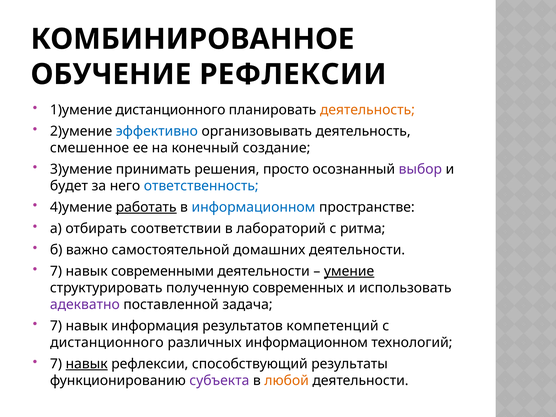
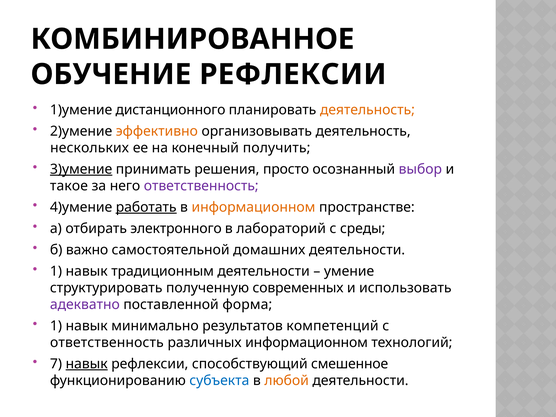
эффективно colour: blue -> orange (157, 131)
смешенное: смешенное -> нескольких (90, 148)
создание: создание -> получить (277, 148)
3)умение underline: none -> present (81, 169)
будет: будет -> такое (69, 186)
ответственность colour: blue -> purple (201, 186)
информационном colour: blue -> orange (253, 207)
соответствии: соответствии -> электронного (176, 229)
ритма: ритма -> среды (363, 229)
7: 7 -> 1 (56, 271)
современными: современными -> традиционным (163, 271)
умение underline: present -> none (349, 271)
задача: задача -> форма (247, 305)
7: 7 -> 1 (56, 326)
информация: информация -> минимально (155, 326)
дистанционного: дистанционного -> ответственность (107, 343)
результаты: результаты -> смешенное (350, 364)
субъекта colour: purple -> blue (219, 381)
